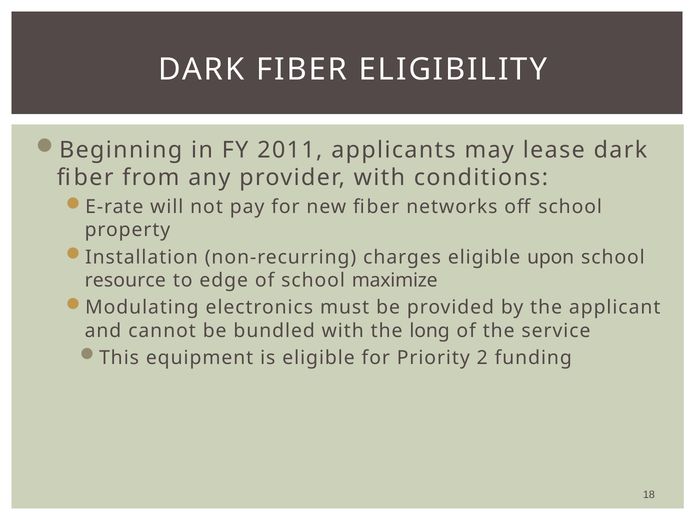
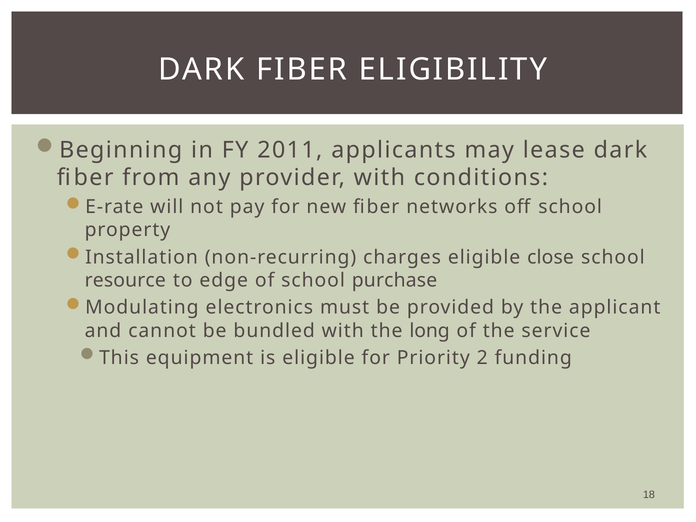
upon: upon -> close (551, 257)
maximize: maximize -> purchase (395, 280)
